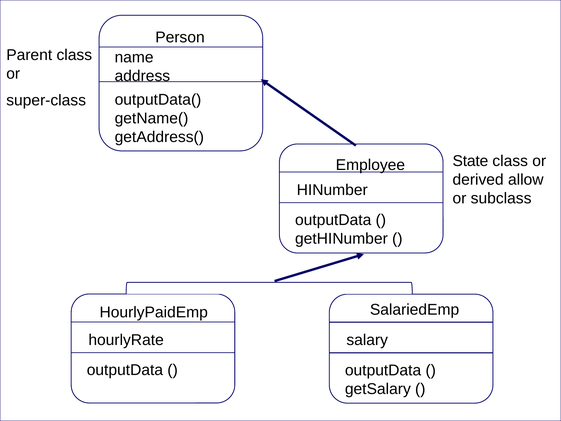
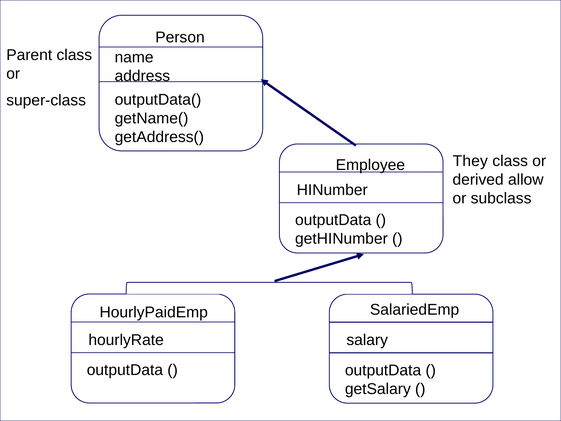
State: State -> They (470, 161)
